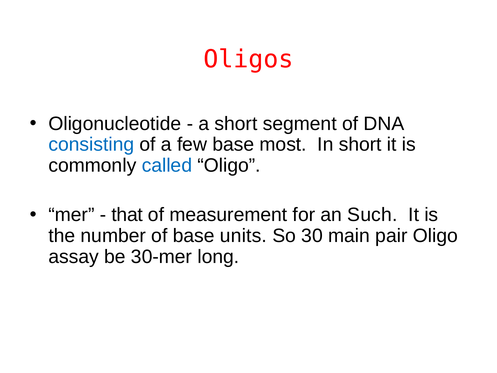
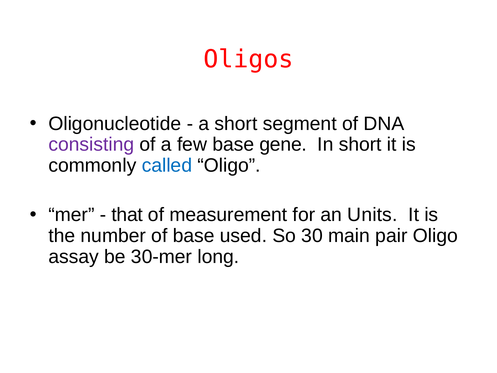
consisting colour: blue -> purple (91, 144)
most: most -> gene (283, 144)
Such: Such -> Units (372, 215)
units: units -> used (243, 236)
